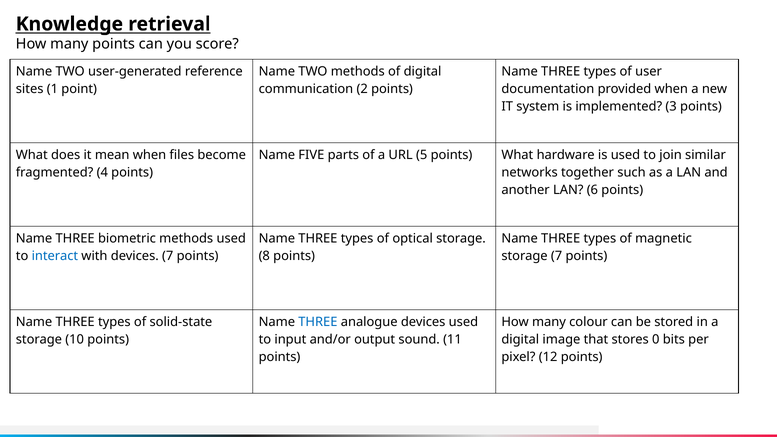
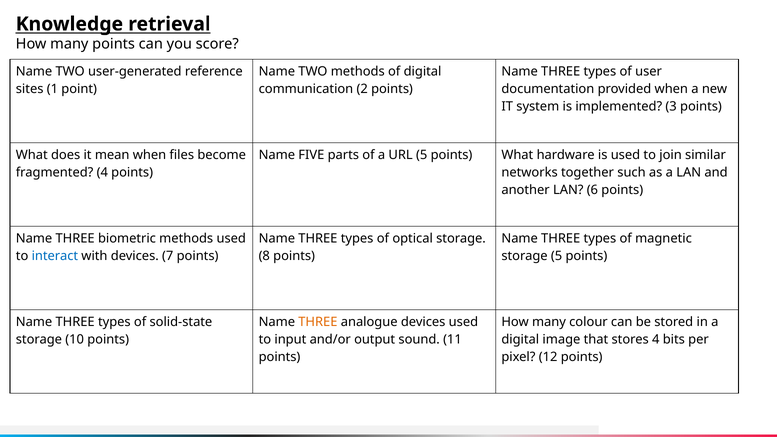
storage 7: 7 -> 5 (557, 256)
THREE colour: blue -> orange (318, 322)
stores 0: 0 -> 4 (656, 340)
